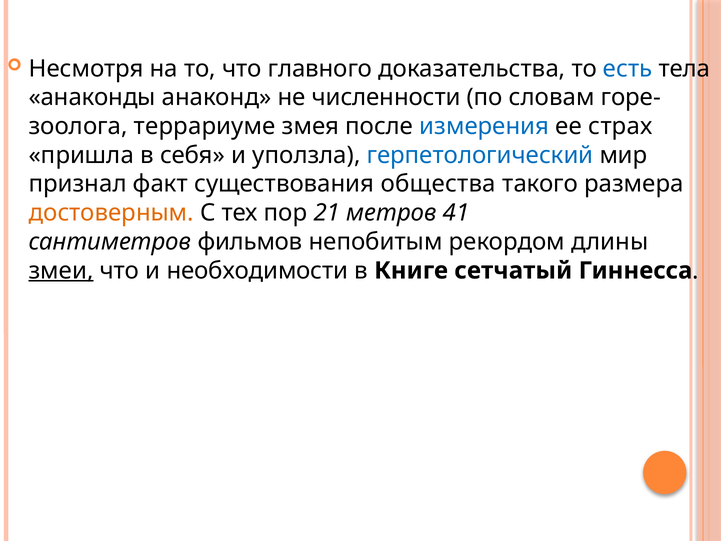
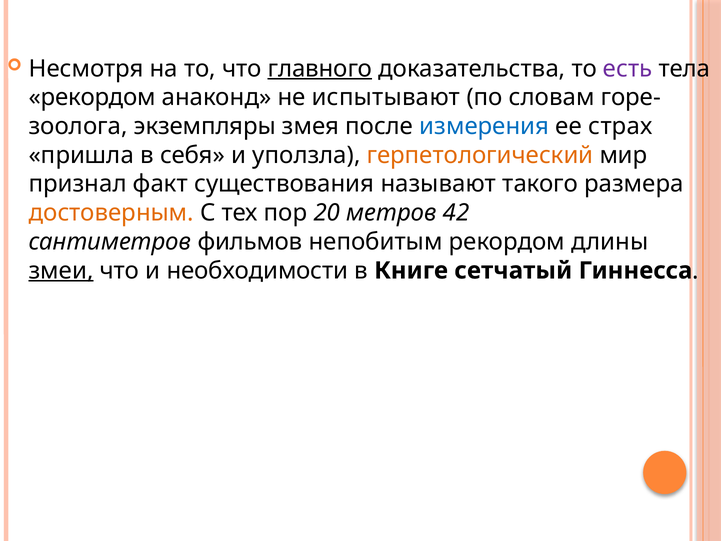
главного underline: none -> present (320, 69)
есть colour: blue -> purple (628, 69)
анаконды: анаконды -> рекордом (92, 97)
численности: численности -> испытывают (386, 97)
террариуме: террариуме -> экземпляры (205, 126)
герпетологический colour: blue -> orange (480, 155)
общества: общества -> называют (438, 184)
21: 21 -> 20 (327, 213)
41: 41 -> 42 (456, 213)
